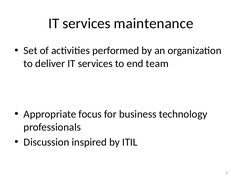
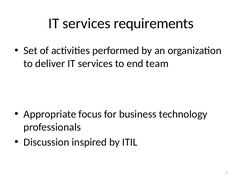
maintenance: maintenance -> requirements (154, 23)
